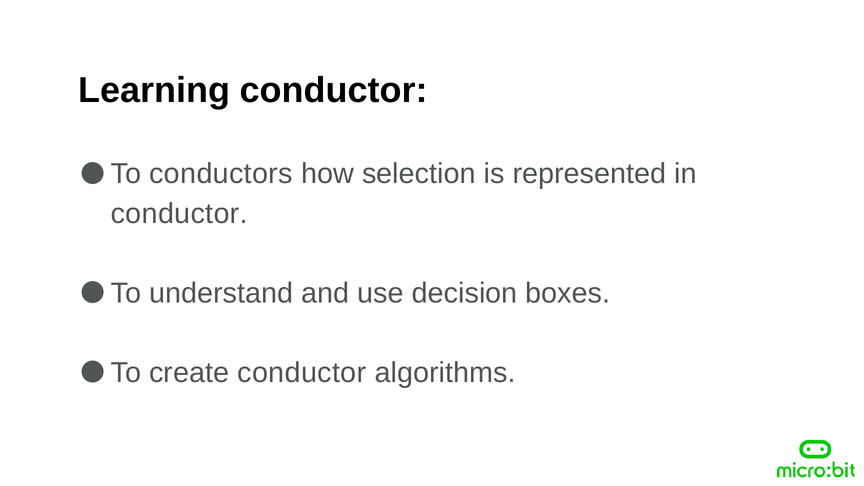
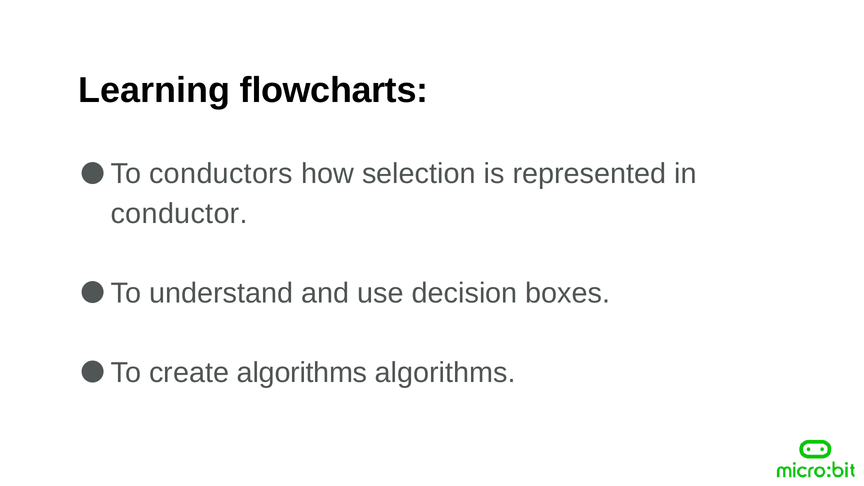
Learning conductor: conductor -> flowcharts (334, 91)
create conductor: conductor -> algorithms (302, 373)
